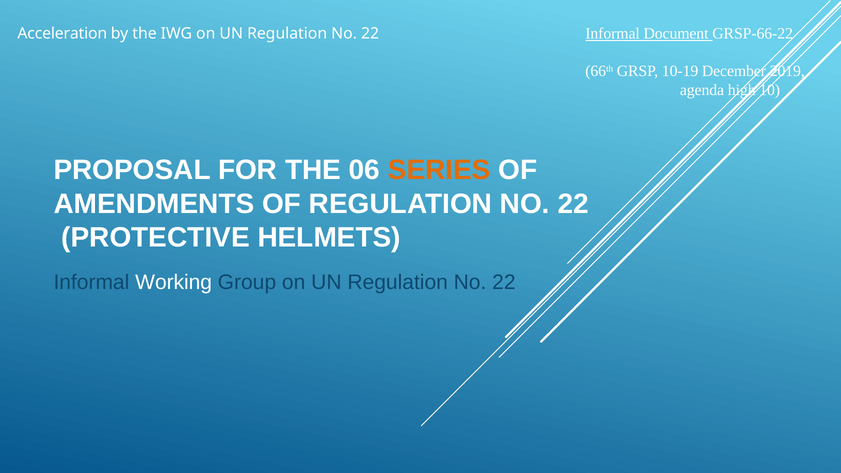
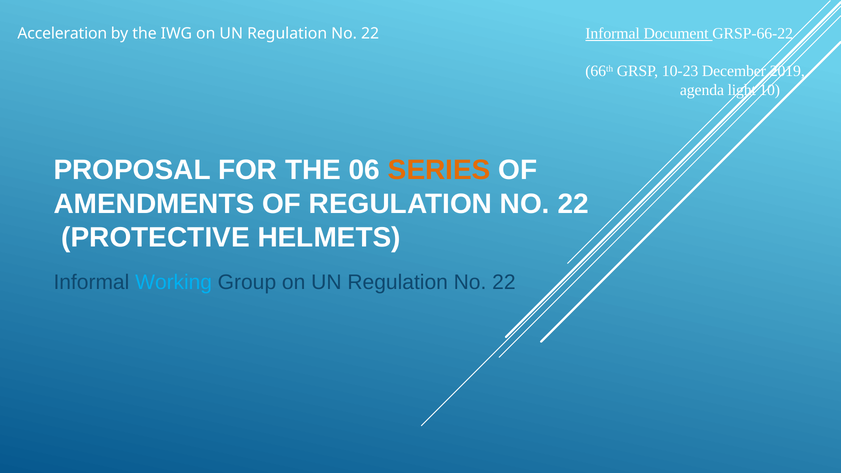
10-19: 10-19 -> 10-23 (680, 71)
high: high -> light (742, 90)
Working colour: white -> light blue (174, 282)
